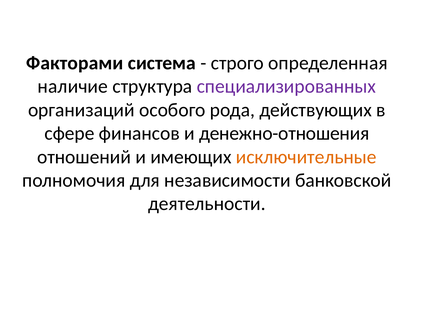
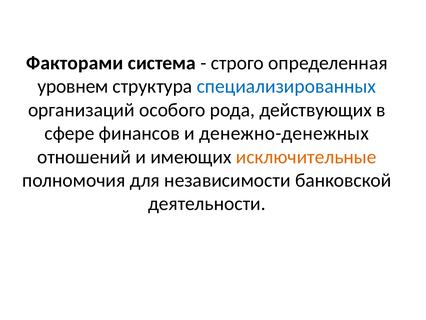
наличие: наличие -> уровнем (73, 86)
специализированных colour: purple -> blue (286, 86)
денежно-отношения: денежно-отношения -> денежно-денежных (284, 133)
